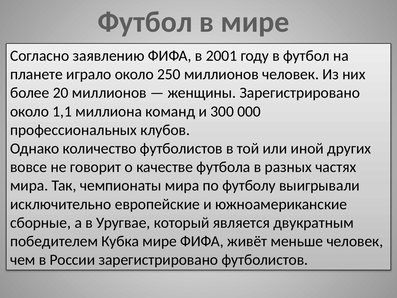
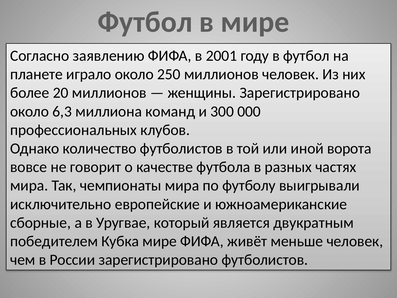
1,1: 1,1 -> 6,3 (62, 111)
других: других -> ворота (349, 148)
